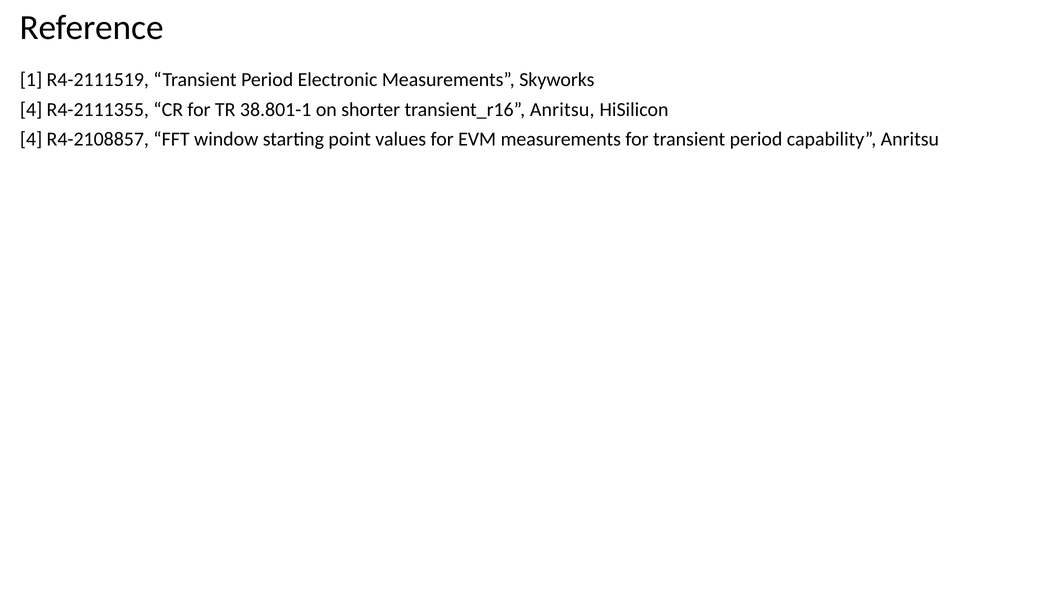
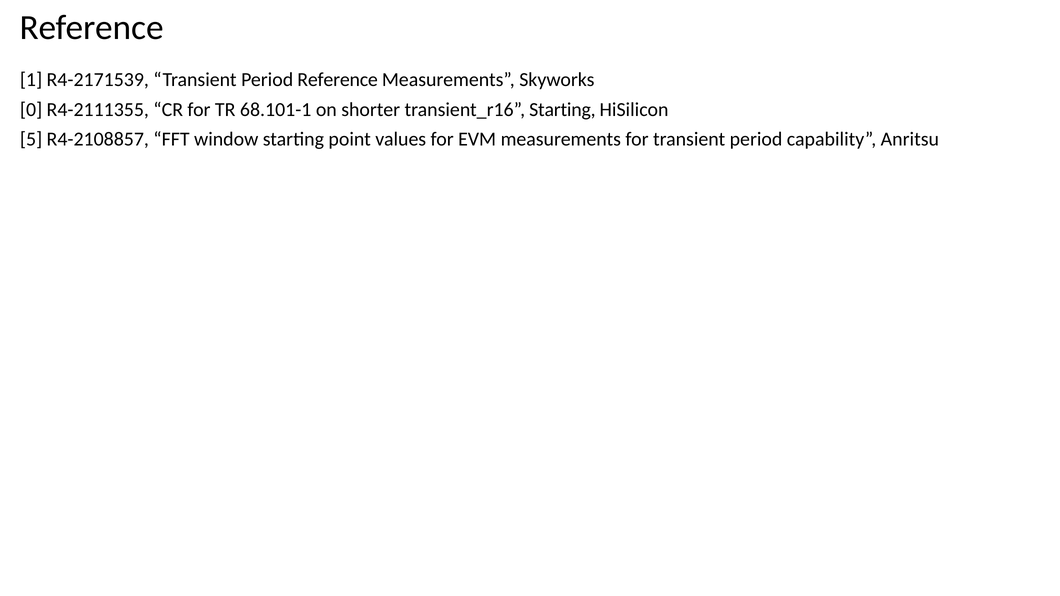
R4-2111519: R4-2111519 -> R4-2171539 (98, 80)
Period Electronic: Electronic -> Reference (338, 80)
4: 4 -> 0 (31, 110)
38.801-1: 38.801-1 -> 68.101-1 (276, 110)
transient_r16 Anritsu: Anritsu -> Starting (562, 110)
4: 4 -> 5 (31, 139)
